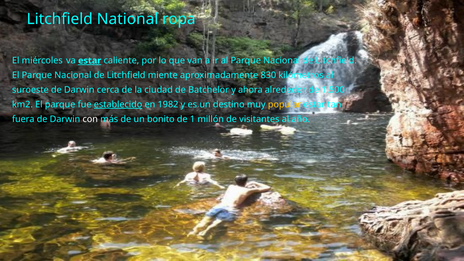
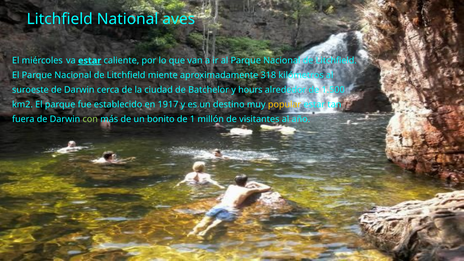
ropa: ropa -> aves (179, 19)
830: 830 -> 318 (268, 75)
ahora: ahora -> hours (250, 90)
establecido underline: present -> none (118, 104)
1982: 1982 -> 1917 (168, 104)
con colour: white -> light green (90, 119)
